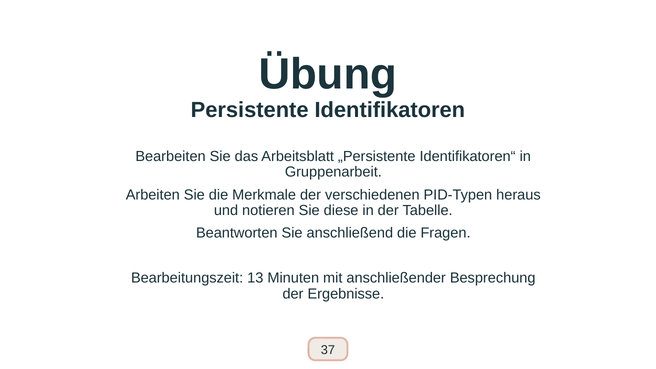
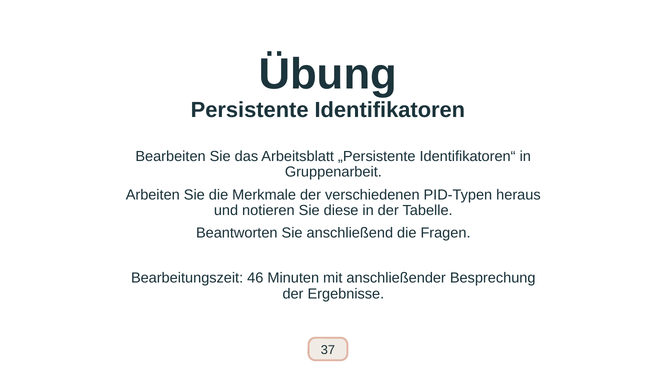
13: 13 -> 46 (255, 278)
